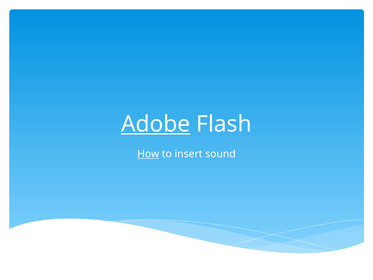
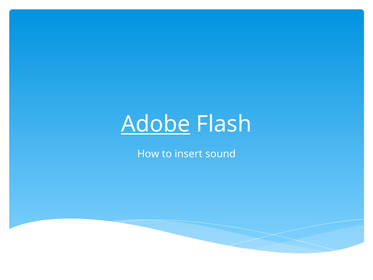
How underline: present -> none (148, 154)
